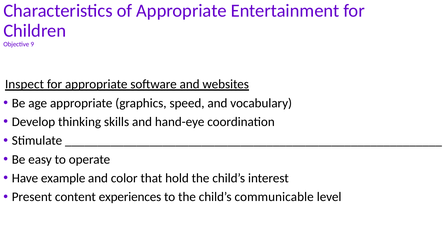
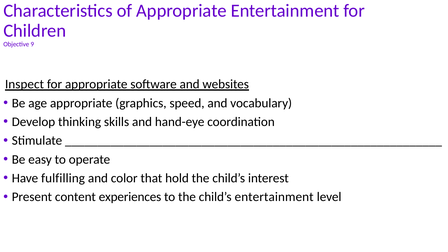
example: example -> fulfilling (63, 178)
child’s communicable: communicable -> entertainment (274, 197)
